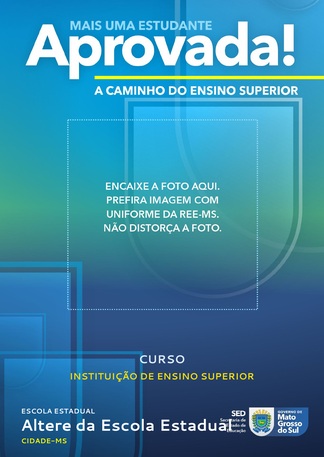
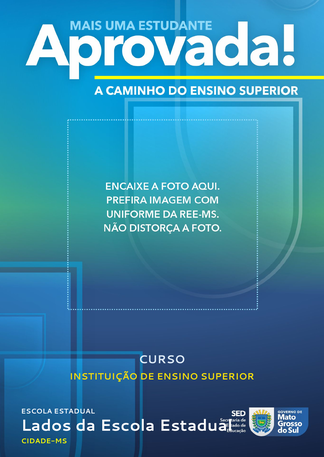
Altere: Altere -> Lados (46, 426)
